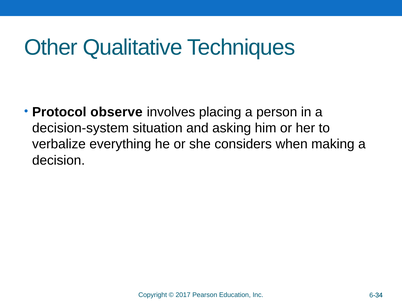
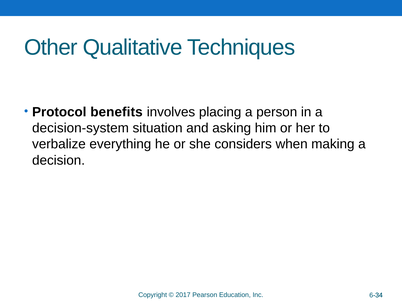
observe: observe -> benefits (116, 112)
